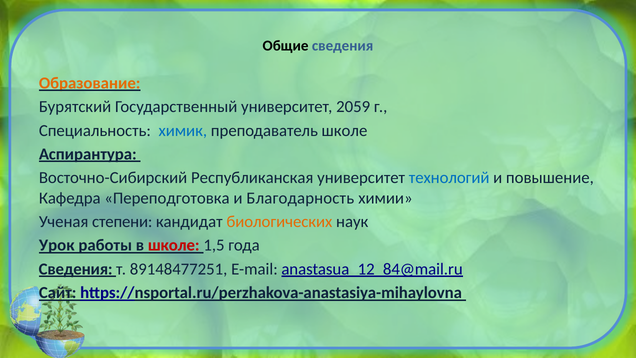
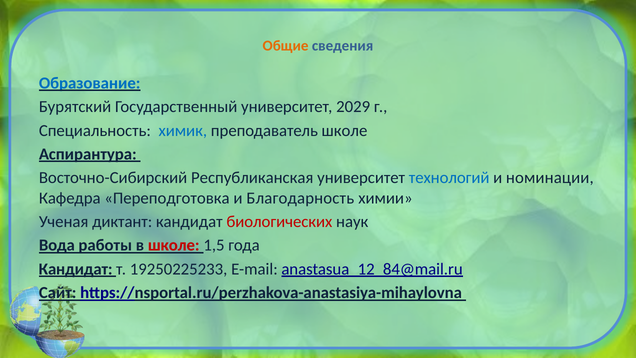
Общие colour: black -> orange (286, 46)
Образование colour: orange -> blue (90, 83)
2059: 2059 -> 2029 (353, 107)
повышение: повышение -> номинации (550, 178)
степени: степени -> диктант (122, 222)
биологических colour: orange -> red (279, 222)
Урок: Урок -> Вода (57, 245)
Сведения: Сведения -> Кандидат (76, 269)
89148477251: 89148477251 -> 19250225233 (179, 269)
